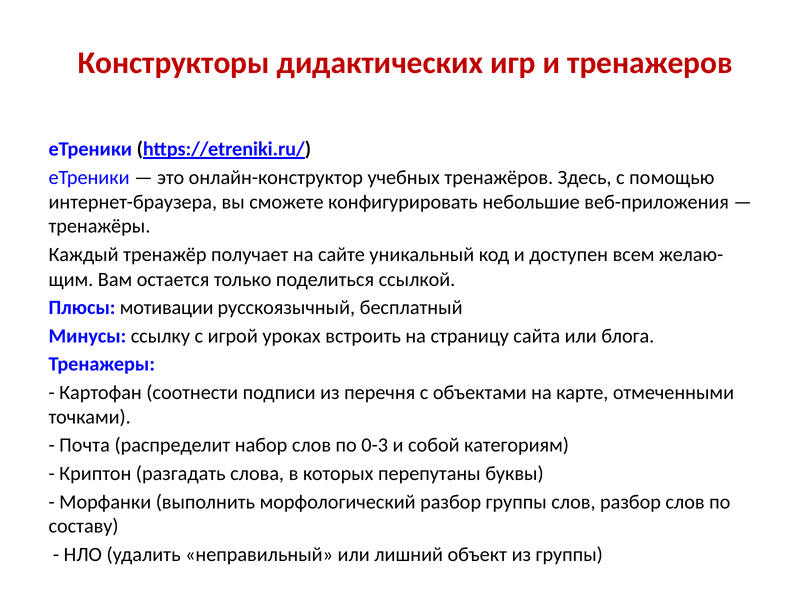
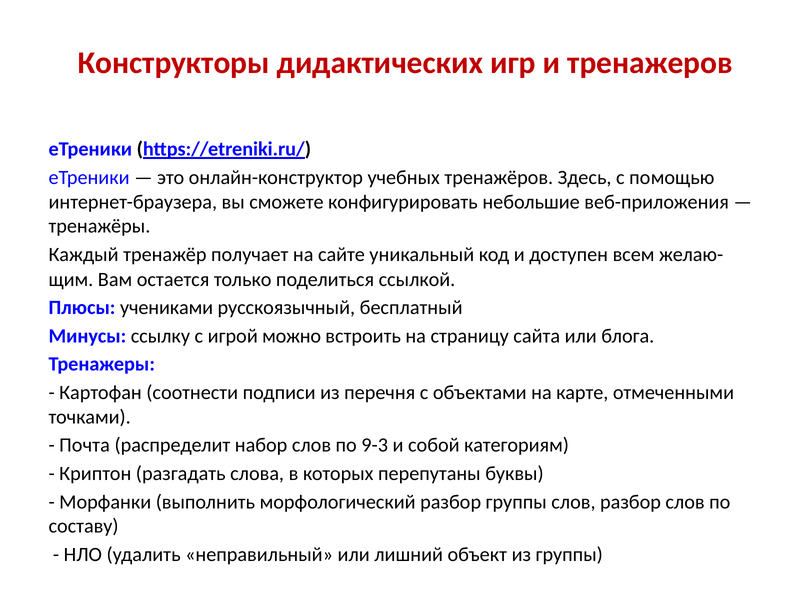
мотивации: мотивации -> учениками (167, 308)
уроках: уроках -> можно (292, 336)
0-3: 0-3 -> 9-3 (375, 445)
